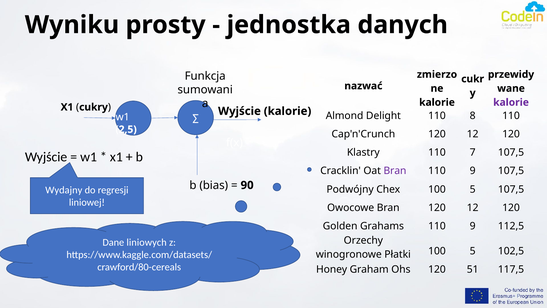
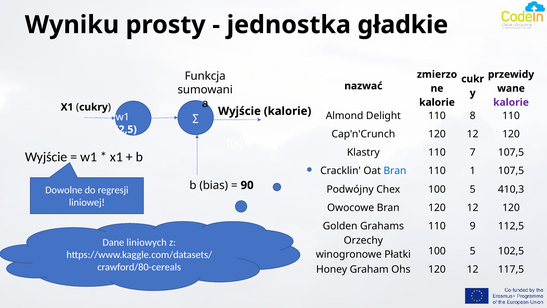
danych: danych -> gładkie (403, 25)
Bran colour: purple -> blue (395, 171)
9: 9 -> 1 (473, 171)
Wydajny: Wydajny -> Dowolne (64, 190)
5 107,5: 107,5 -> 410,3 (511, 189)
Ohs 120 51: 51 -> 12 (473, 269)
